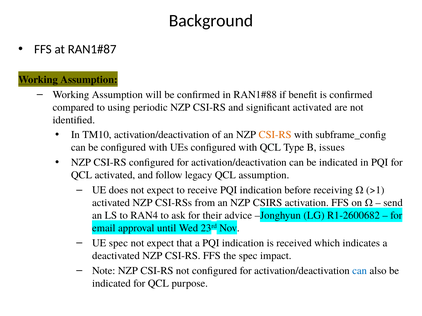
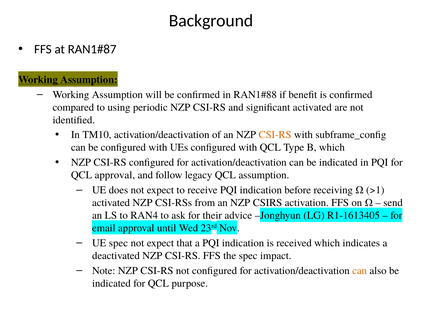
B issues: issues -> which (332, 148)
QCL activated: activated -> approval (115, 175)
R1-2600682: R1-2600682 -> R1-1613405 (353, 216)
can colour: blue -> orange (360, 271)
